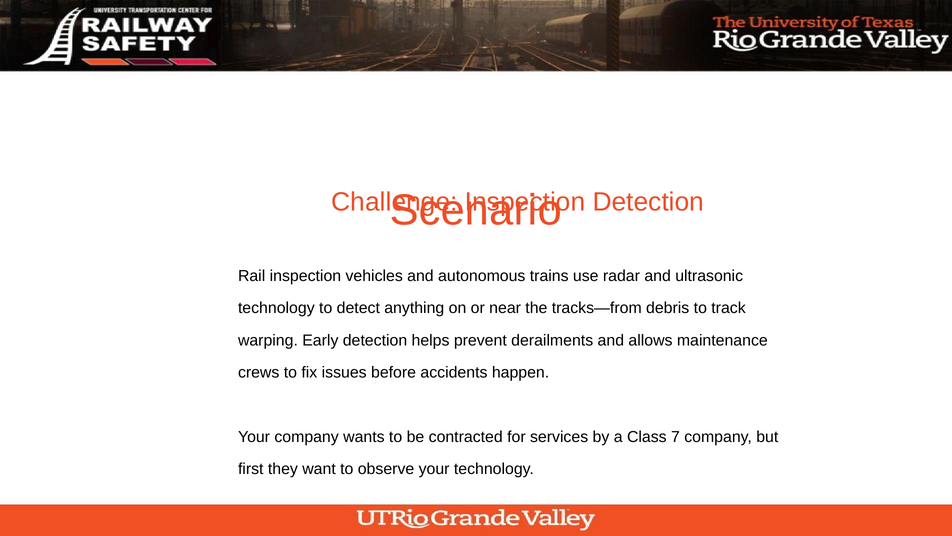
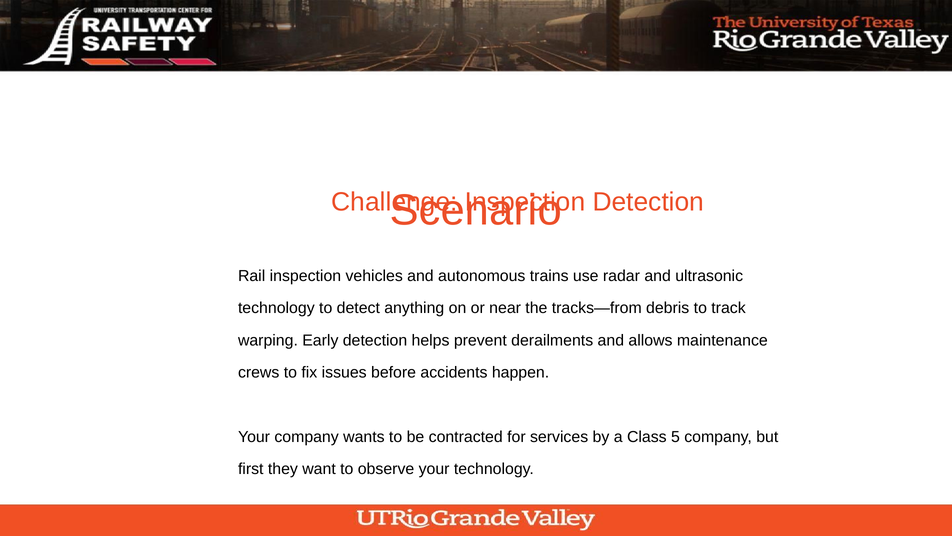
7: 7 -> 5 (675, 437)
